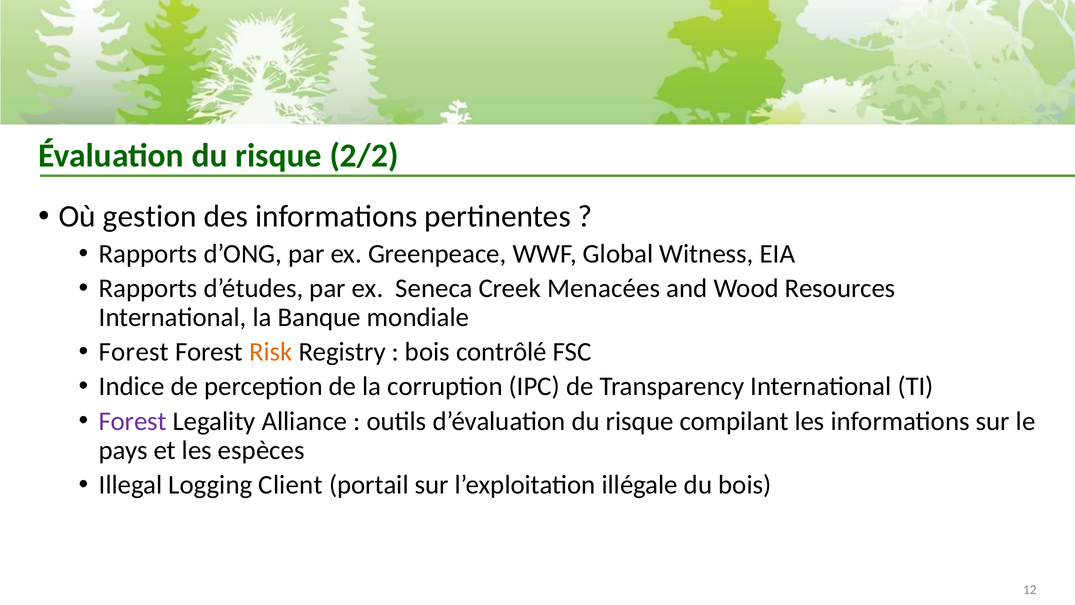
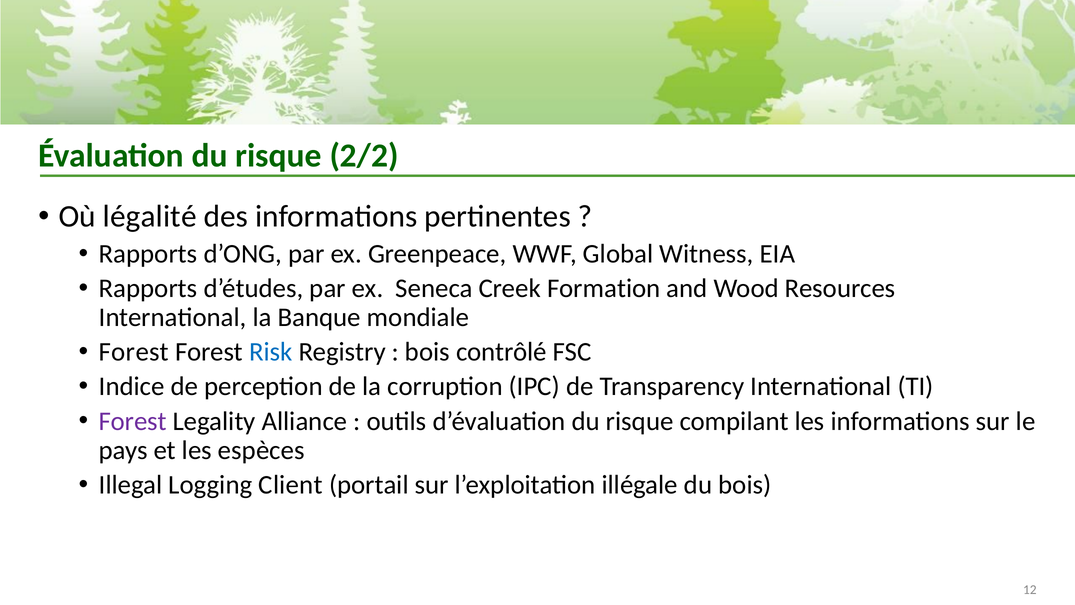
gestion: gestion -> légalité (150, 217)
Menacées: Menacées -> Formation (604, 288)
Risk colour: orange -> blue (271, 352)
